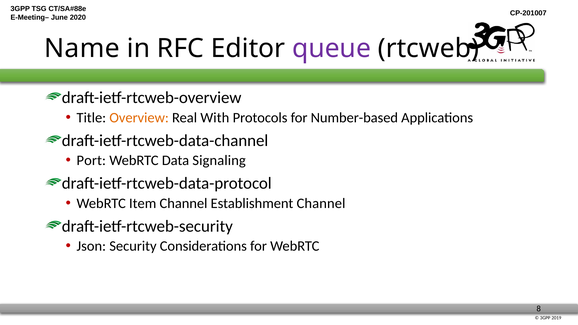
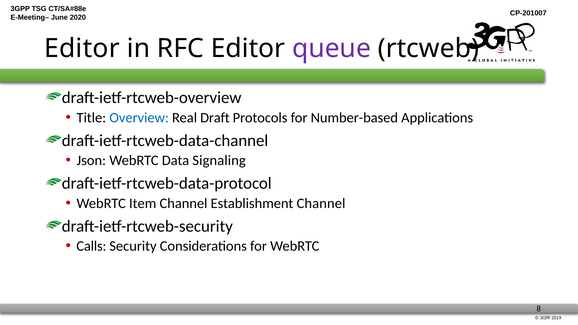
Name: Name -> Editor (82, 49)
Overview colour: orange -> blue (139, 118)
With: With -> Draft (215, 118)
Port: Port -> Json (91, 160)
Json: Json -> Calls (91, 246)
